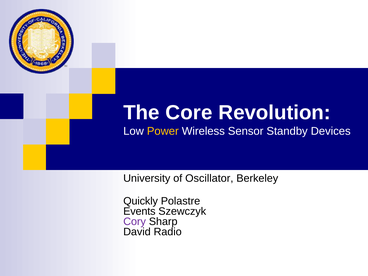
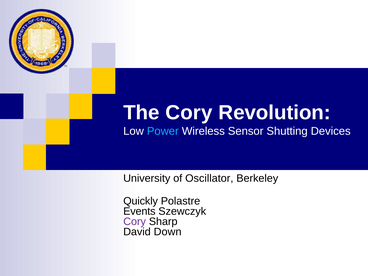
The Core: Core -> Cory (189, 113)
Power colour: yellow -> light blue (163, 131)
Standby: Standby -> Shutting (287, 131)
Radio: Radio -> Down (168, 232)
